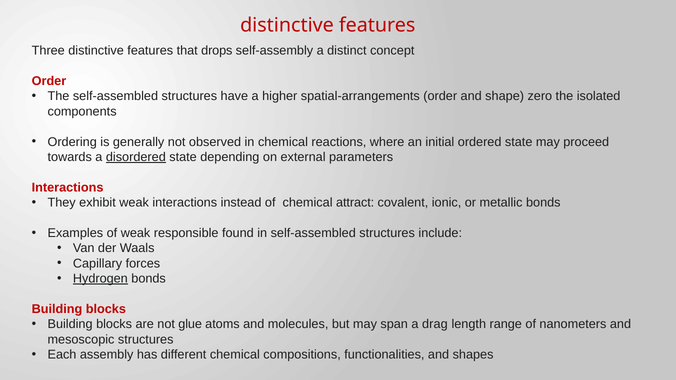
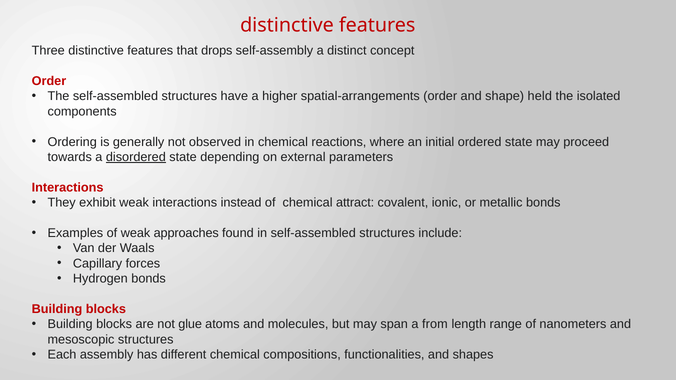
zero: zero -> held (540, 96)
responsible: responsible -> approaches (186, 233)
Hydrogen underline: present -> none (100, 279)
drag: drag -> from (435, 324)
